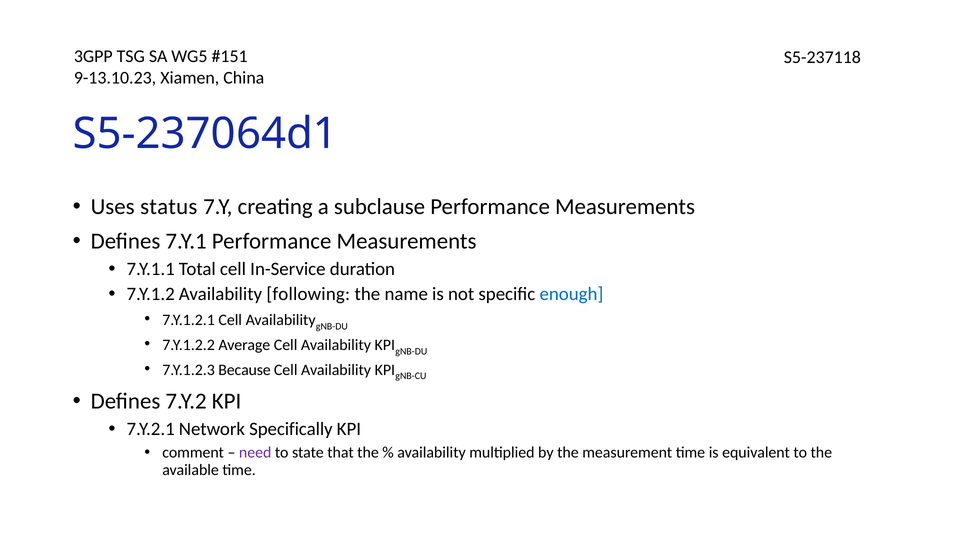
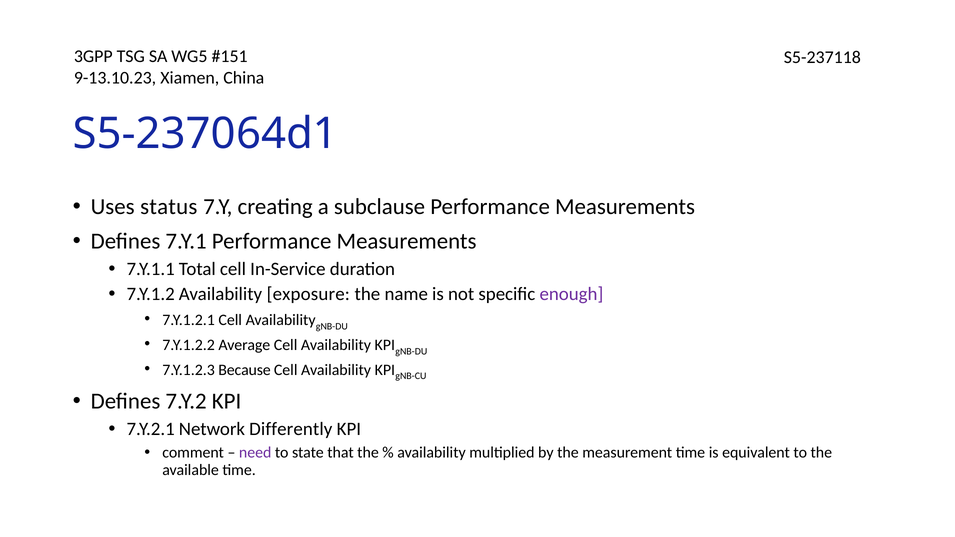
following: following -> exposure (308, 294)
enough colour: blue -> purple (571, 294)
Specifically: Specifically -> Differently (291, 429)
